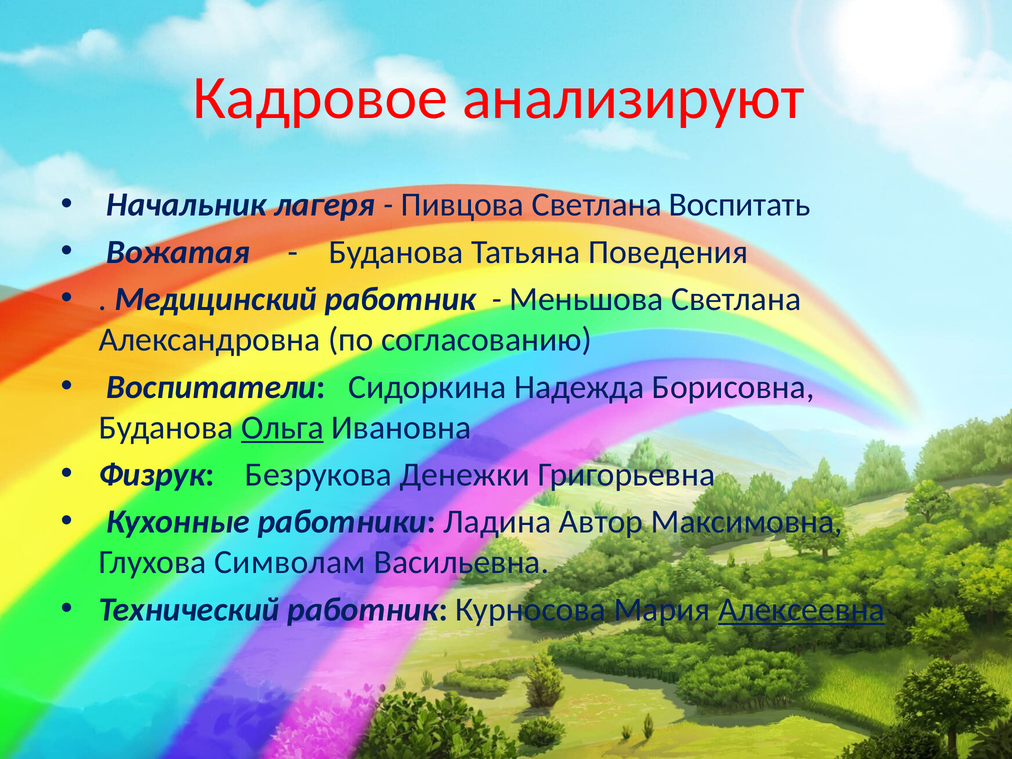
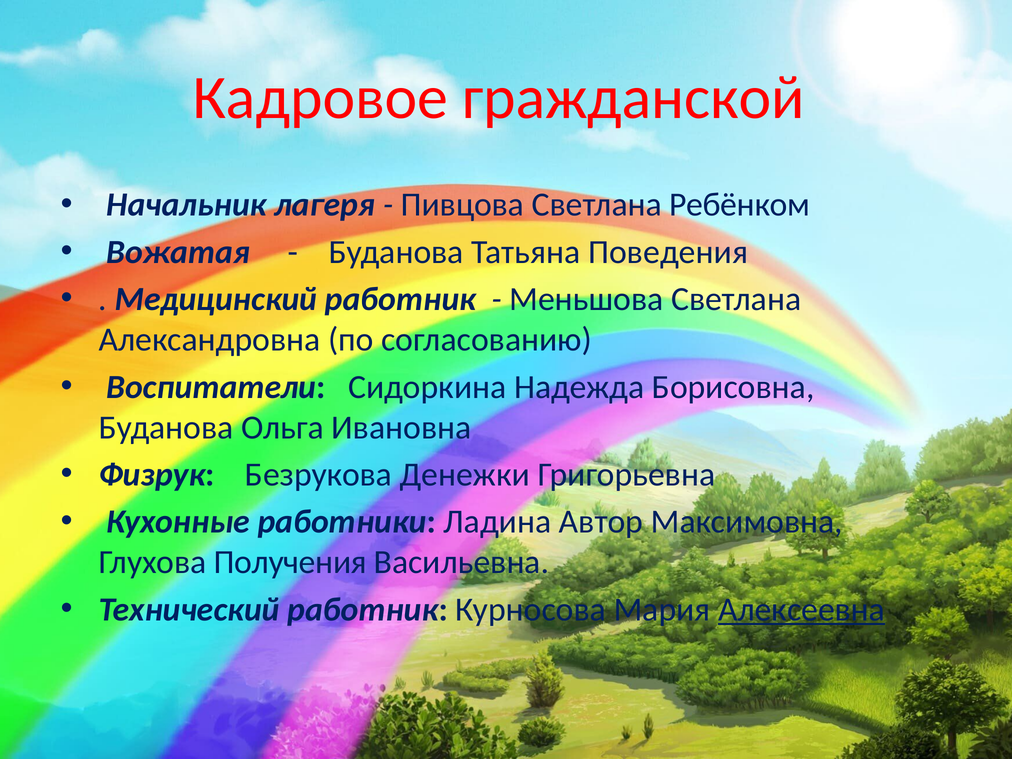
анализируют: анализируют -> гражданской (633, 98)
Воспитать: Воспитать -> Ребёнком (740, 205)
Ольга underline: present -> none (282, 427)
Символам: Символам -> Получения (290, 562)
